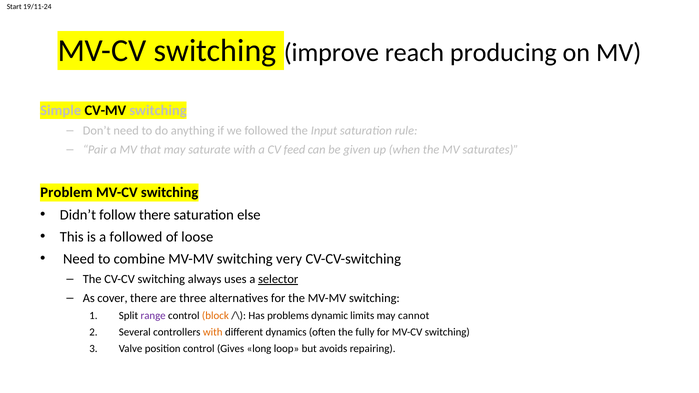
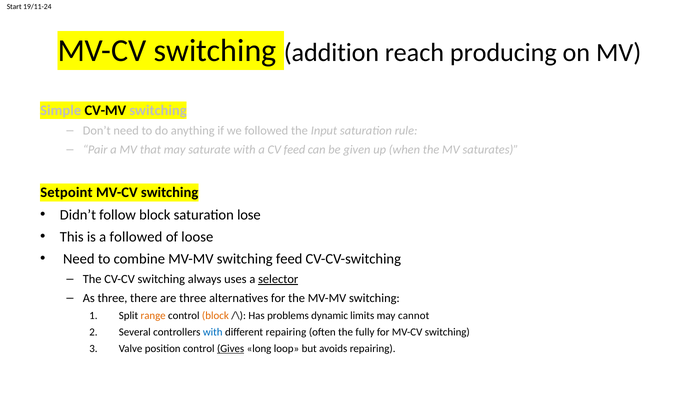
improve: improve -> addition (331, 53)
Problem: Problem -> Setpoint (66, 193)
follow there: there -> block (155, 215)
else: else -> lose (249, 215)
switching very: very -> feed (289, 259)
As cover: cover -> three (112, 298)
range colour: purple -> orange (153, 316)
with colour: orange -> blue (213, 332)
different dynamics: dynamics -> repairing (286, 332)
Gives underline: none -> present (231, 349)
